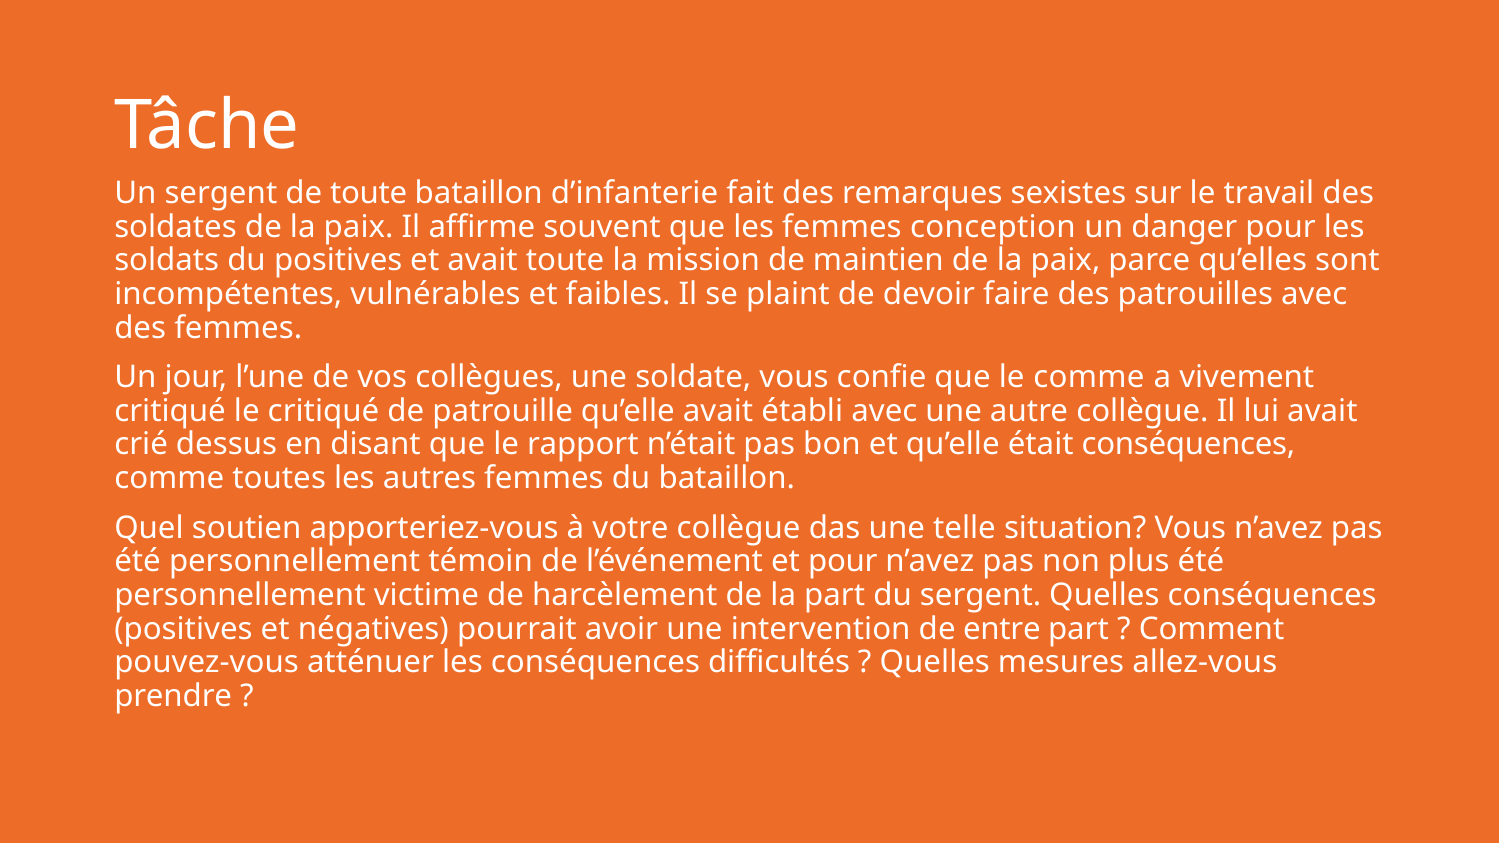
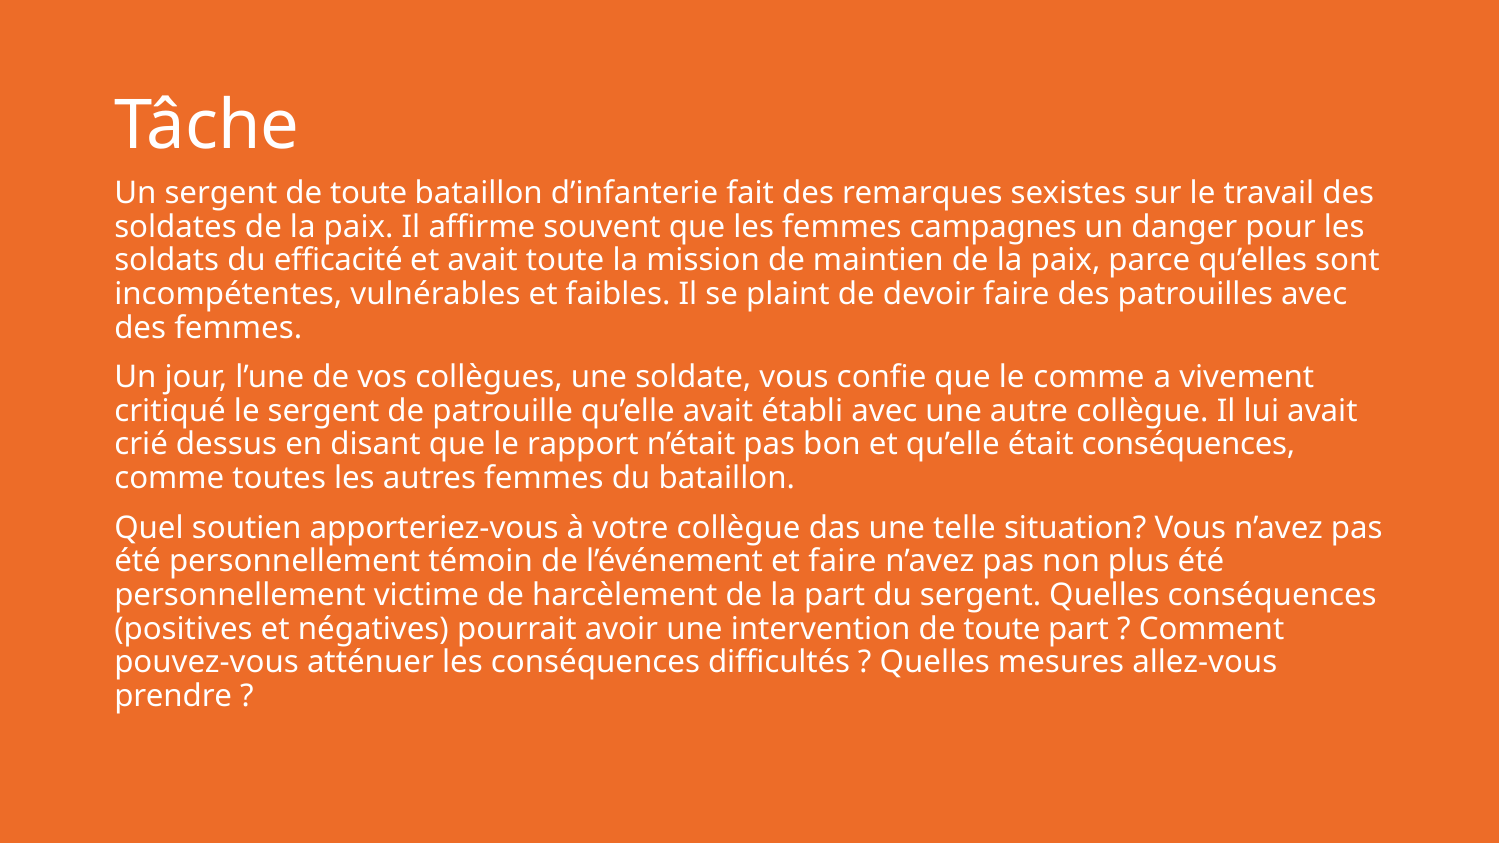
conception: conception -> campagnes (993, 227)
du positives: positives -> efficacité (338, 261)
le critiqué: critiqué -> sergent (324, 411)
et pour: pour -> faire (843, 562)
intervention de entre: entre -> toute (1002, 629)
